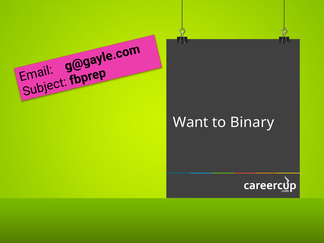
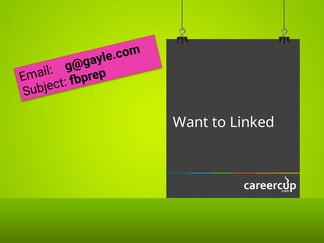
Binary: Binary -> Linked (252, 122)
